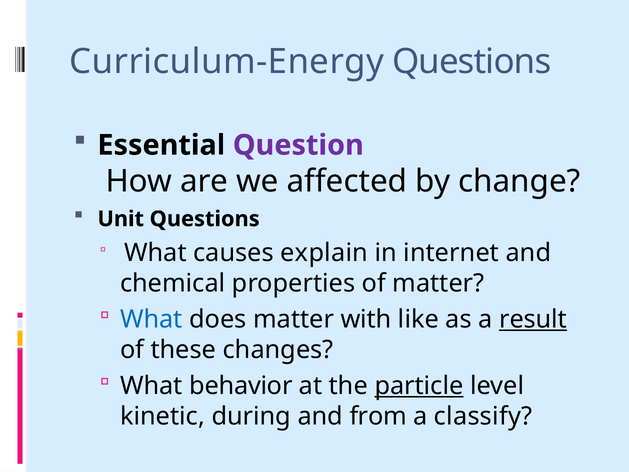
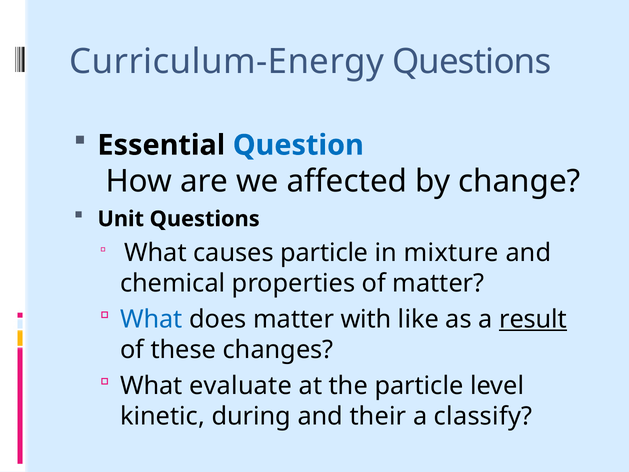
Question colour: purple -> blue (298, 145)
causes explain: explain -> particle (324, 253)
internet: internet -> mixture (451, 253)
behavior: behavior -> evaluate (241, 386)
particle underline: present -> none (419, 386)
from: from -> their (378, 416)
